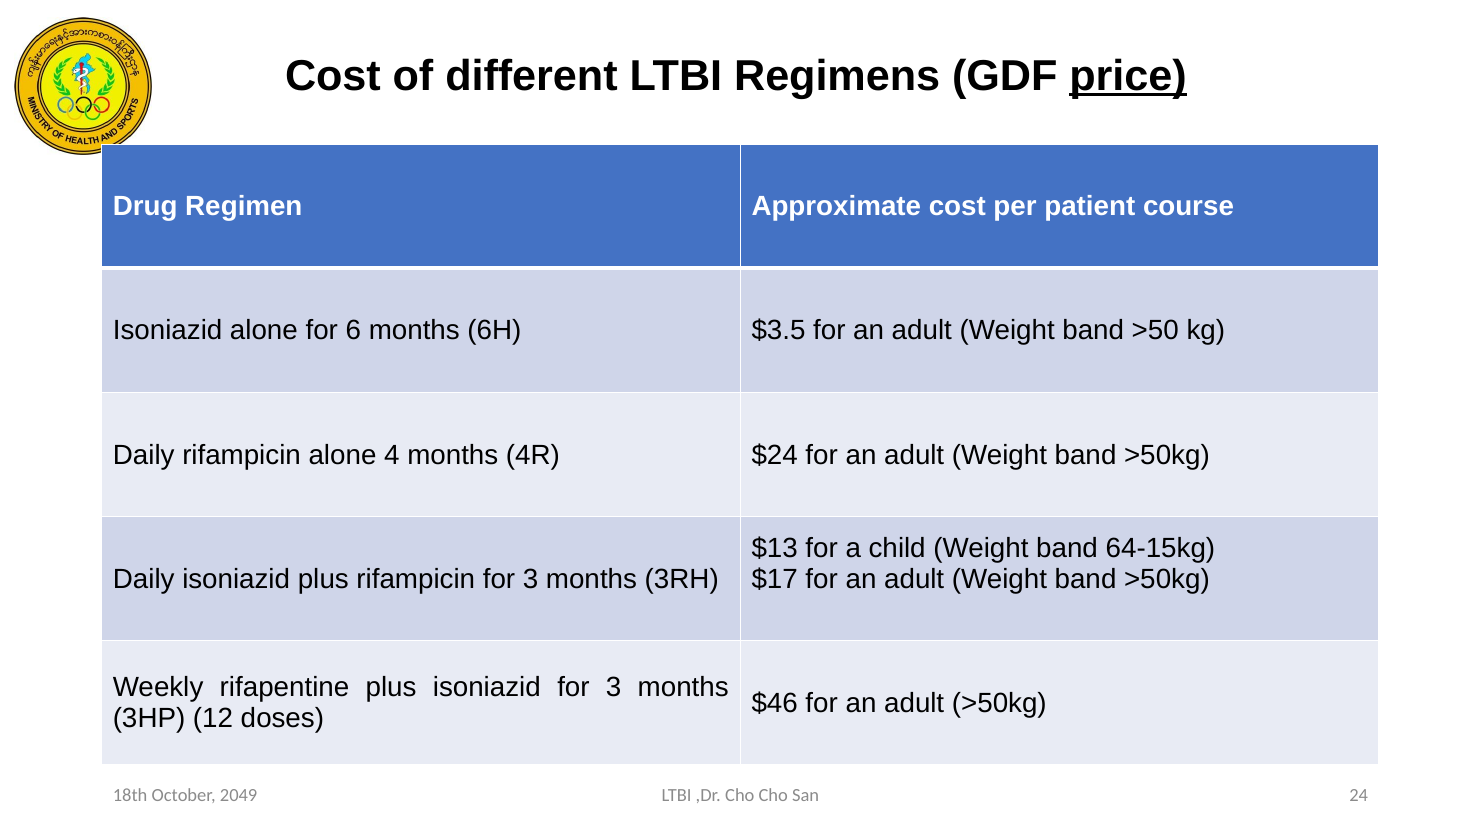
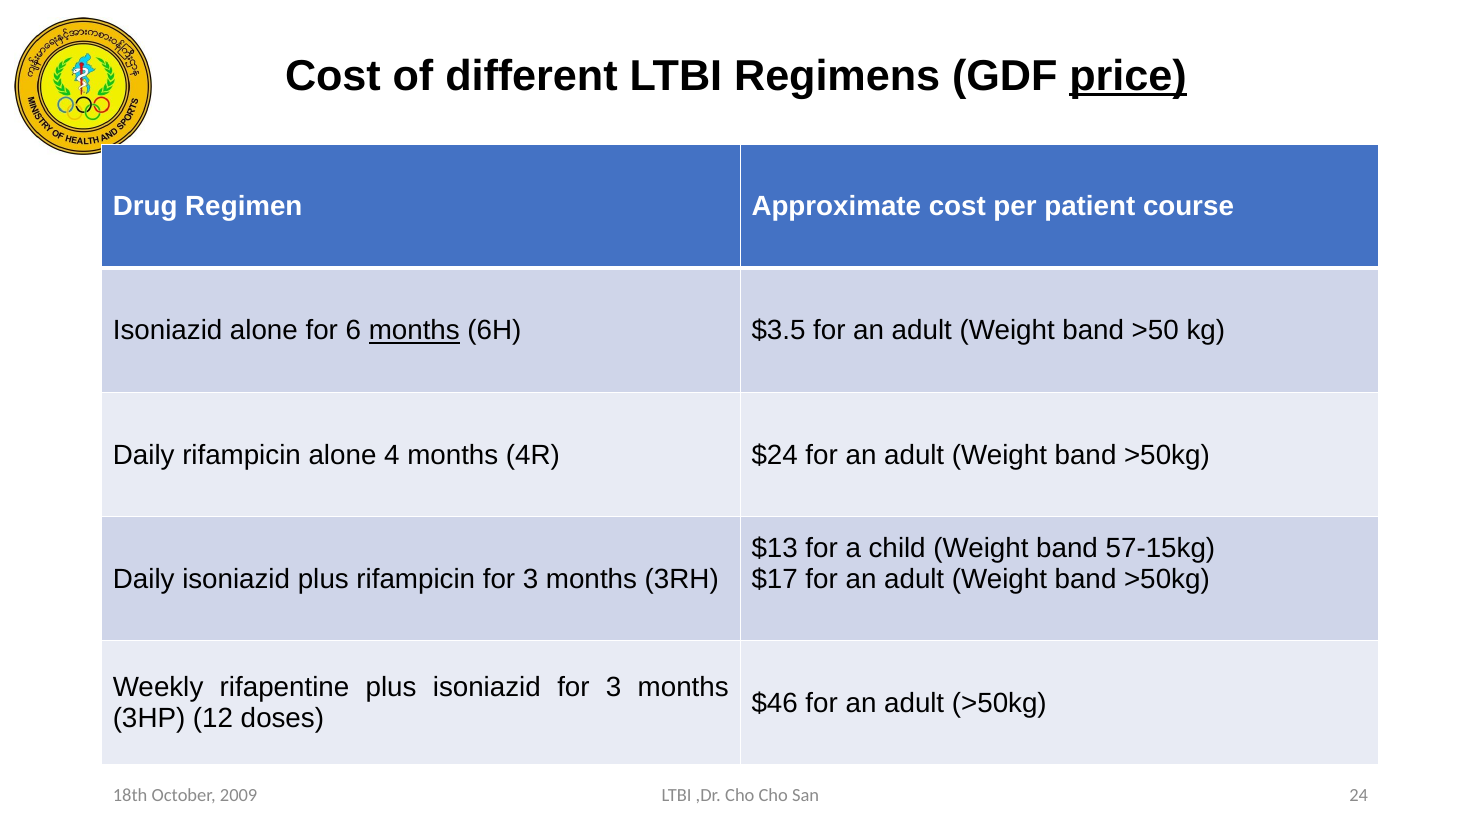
months underline: none -> present (414, 331)
64-15kg: 64-15kg -> 57-15kg (1160, 548)
2049: 2049 -> 2009 (239, 796)
